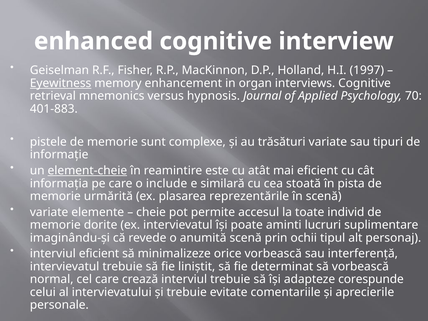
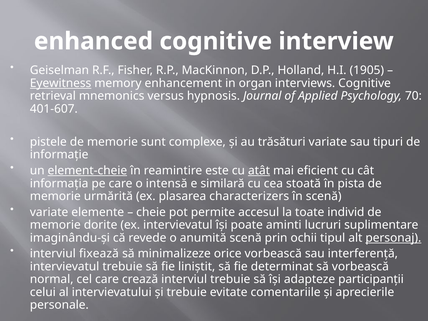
1997: 1997 -> 1905 (367, 70)
401-883: 401-883 -> 401-607 (54, 109)
atât underline: none -> present (259, 171)
include: include -> intensă (167, 183)
reprezentările: reprezentările -> characterizers (249, 196)
personaj underline: none -> present (393, 238)
interviul eficient: eficient -> fixează (99, 254)
corespunde: corespunde -> participanţii (371, 279)
